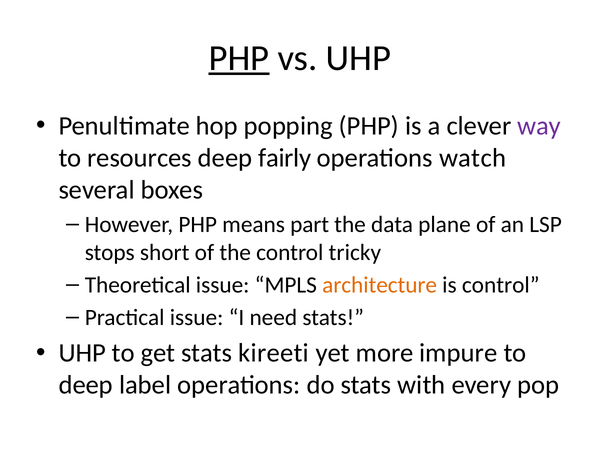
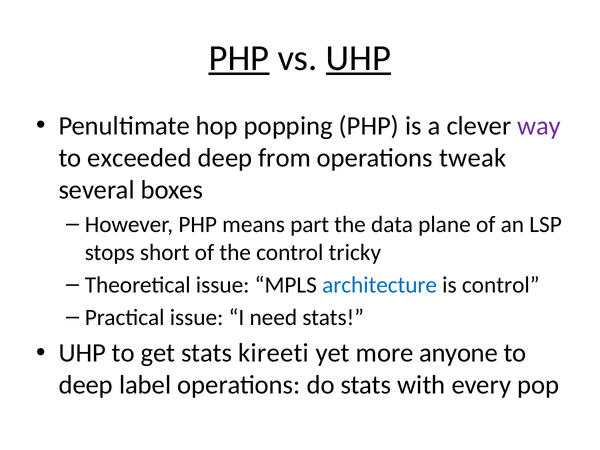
UHP underline: none -> present (359, 58)
resources: resources -> exceeded (139, 158)
fairly: fairly -> from (285, 158)
watch: watch -> tweak (473, 158)
architecture colour: orange -> blue (380, 285)
impure: impure -> anyone (459, 353)
